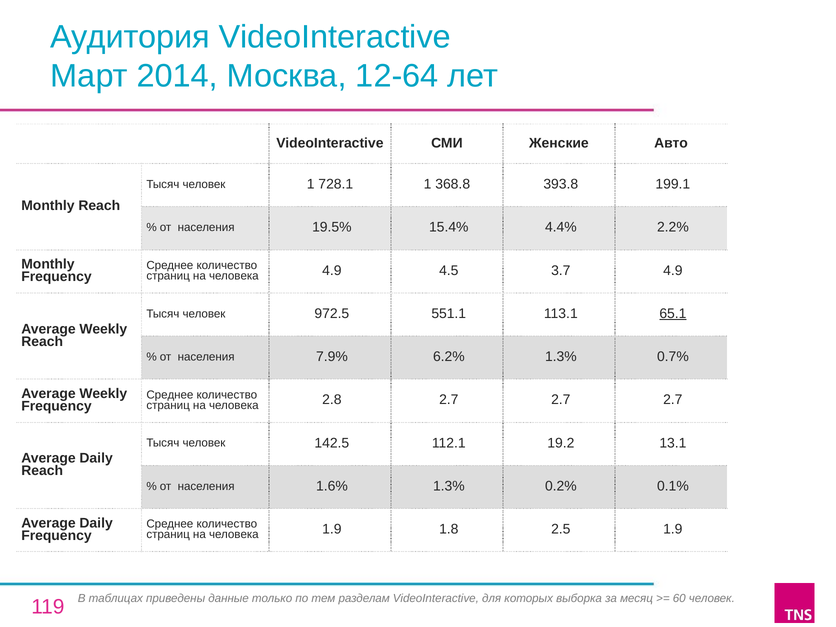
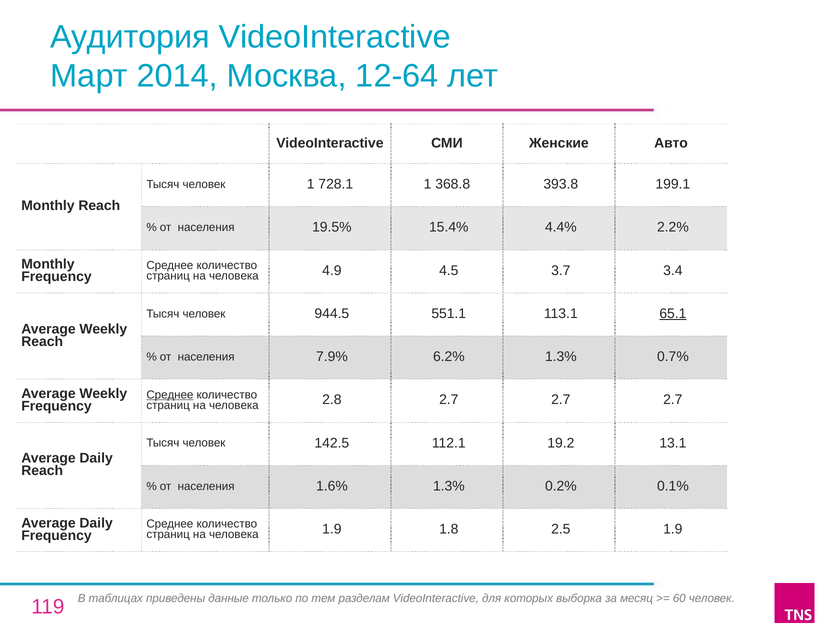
3.7 4.9: 4.9 -> 3.4 (673, 270)
972.5: 972.5 -> 944.5 (332, 314)
Среднее underline: none -> present (170, 395)
